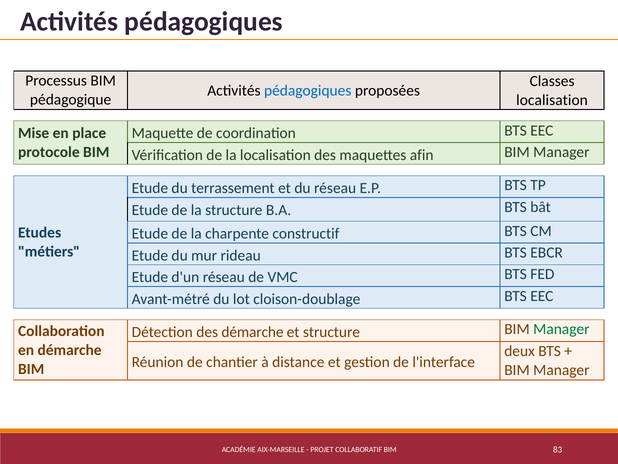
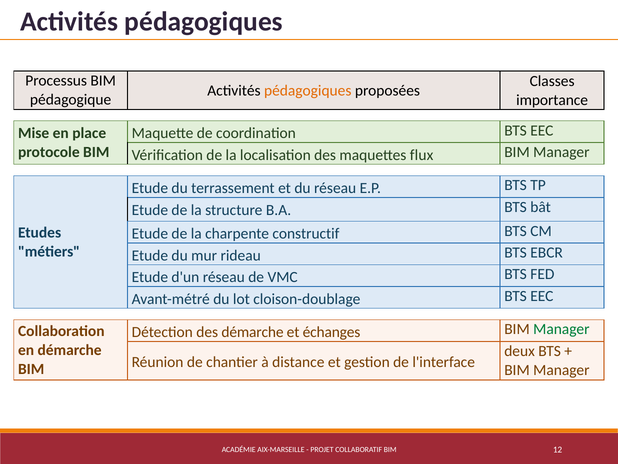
pédagogiques colour: blue -> orange (308, 90)
localisation: localisation -> importance (552, 100)
afin: afin -> flux (422, 155)
et structure: structure -> échanges (332, 332)
83: 83 -> 12 (558, 449)
